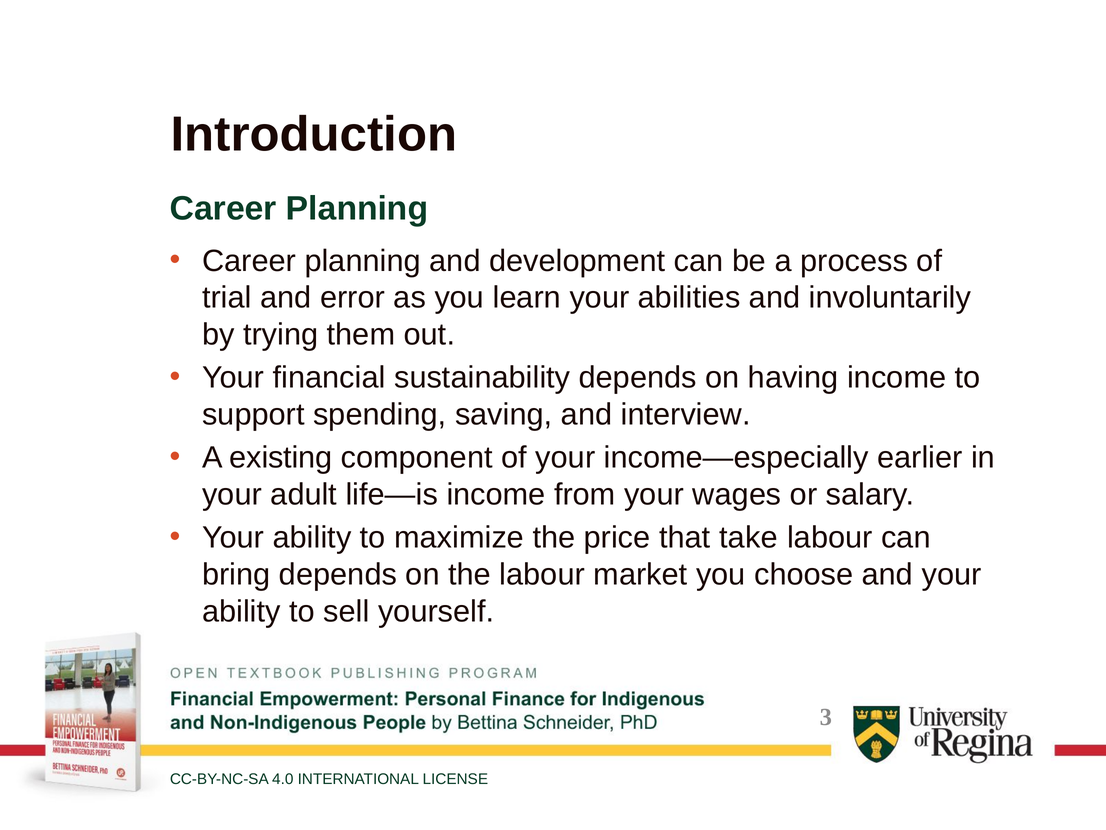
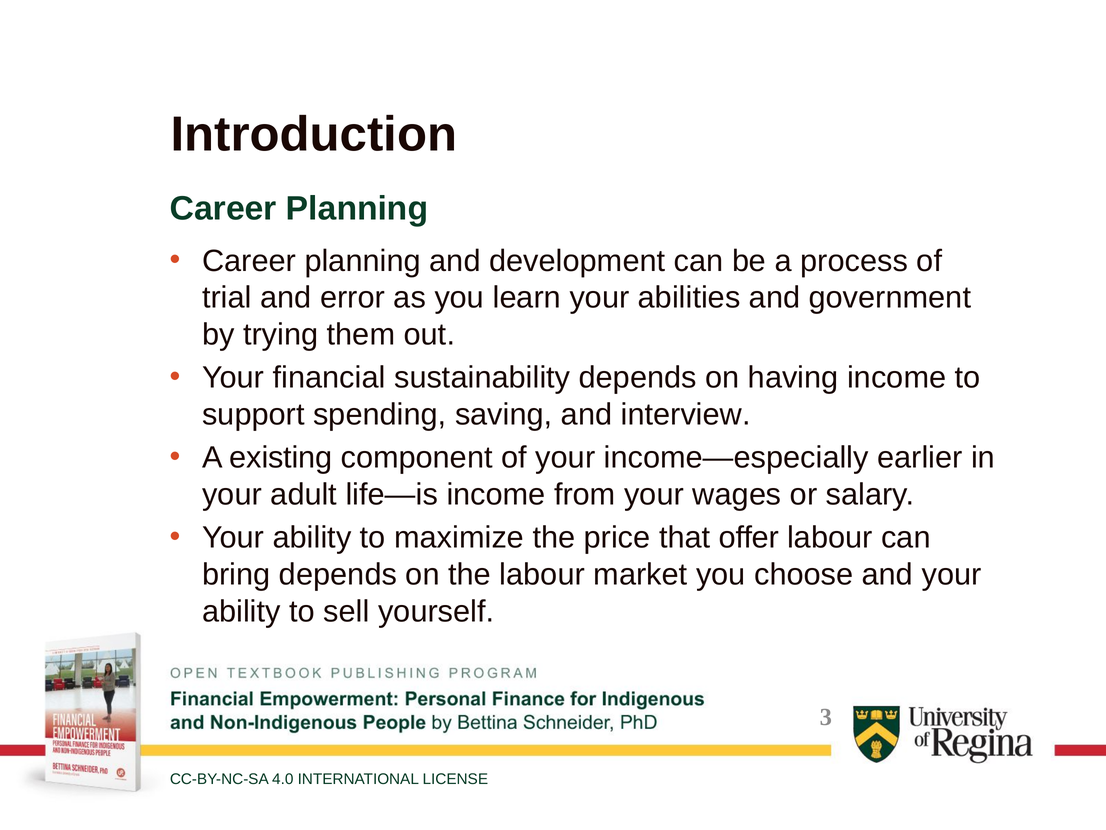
involuntarily: involuntarily -> government (890, 298)
take: take -> offer (749, 537)
